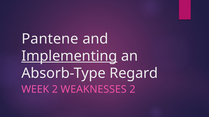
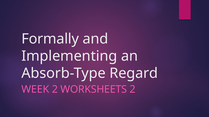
Pantene: Pantene -> Formally (50, 39)
Implementing underline: present -> none (69, 56)
WEAKNESSES: WEAKNESSES -> WORKSHEETS (94, 90)
